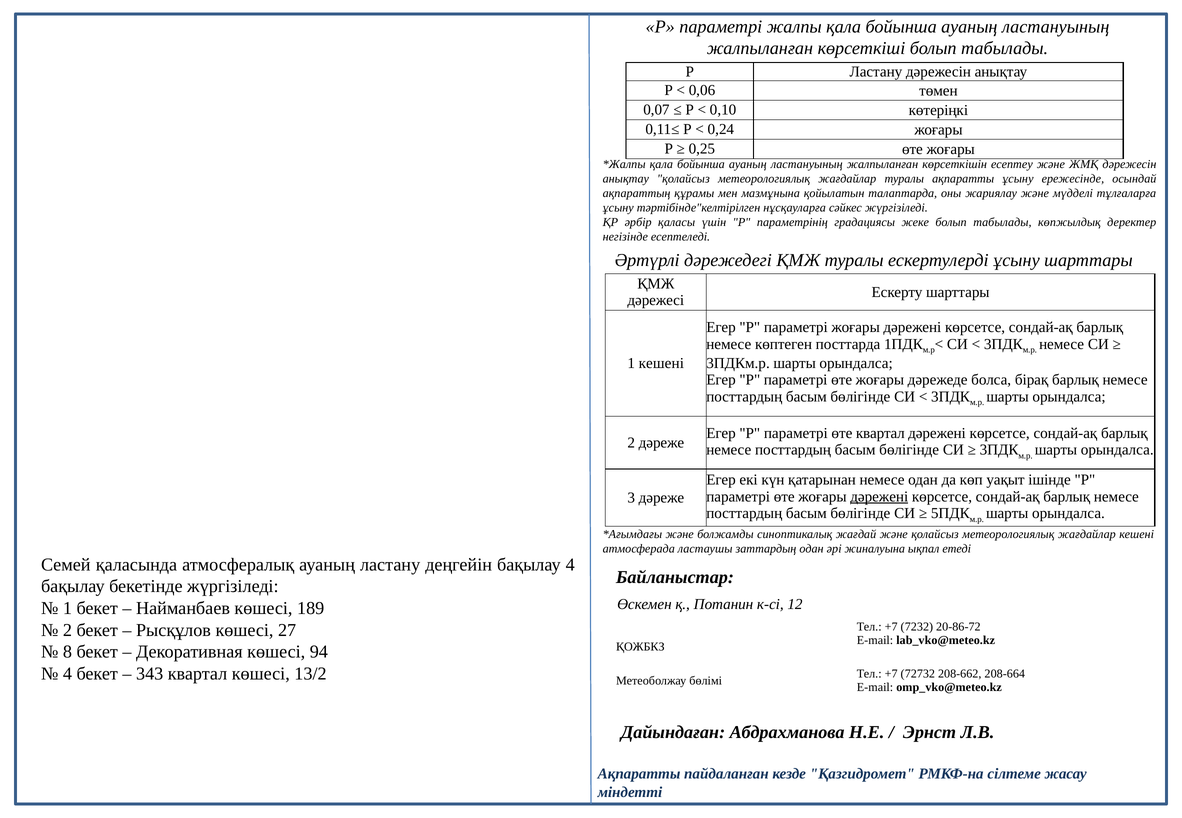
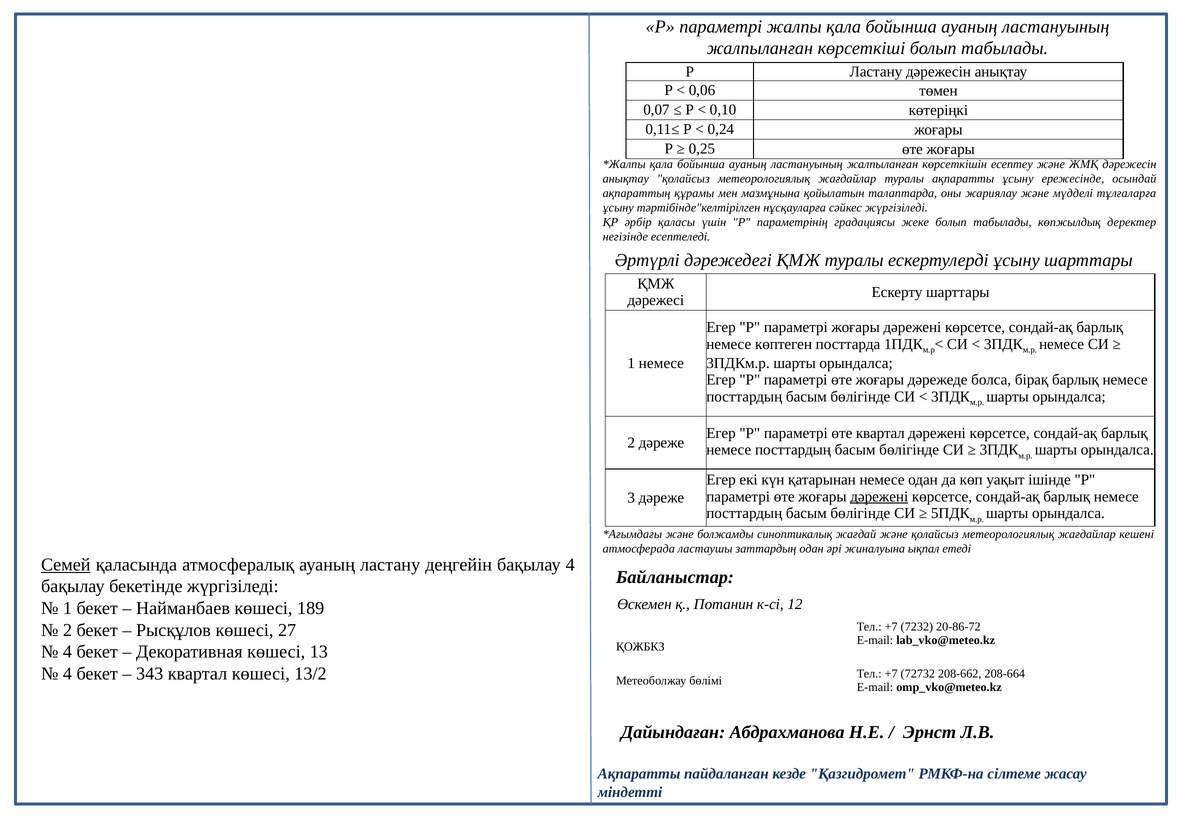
1 кешені: кешені -> немесе (661, 363)
Семей underline: none -> present (66, 565)
8: 8 -> 4 (67, 652)
94: 94 -> 13 (319, 652)
